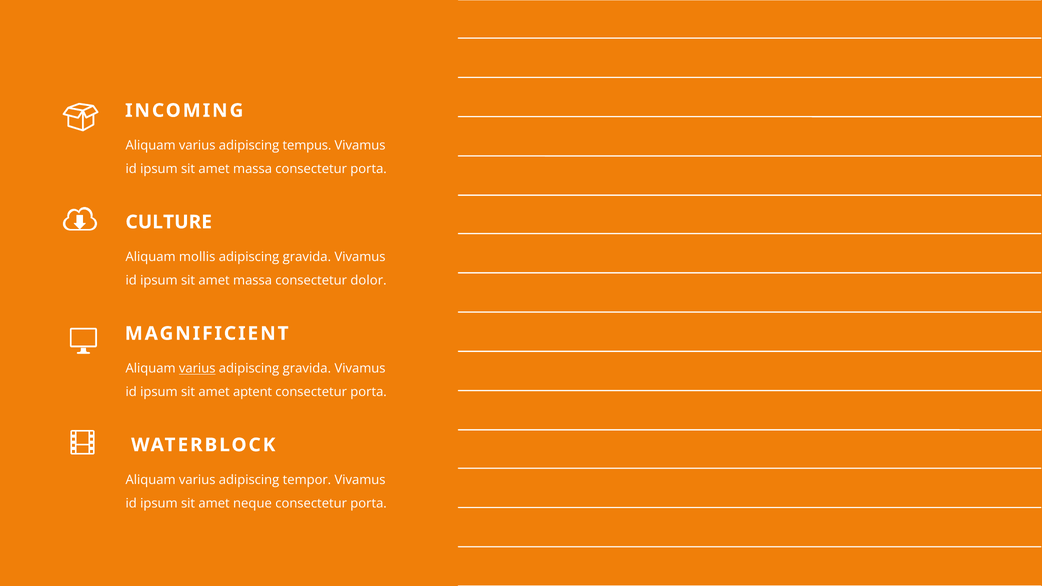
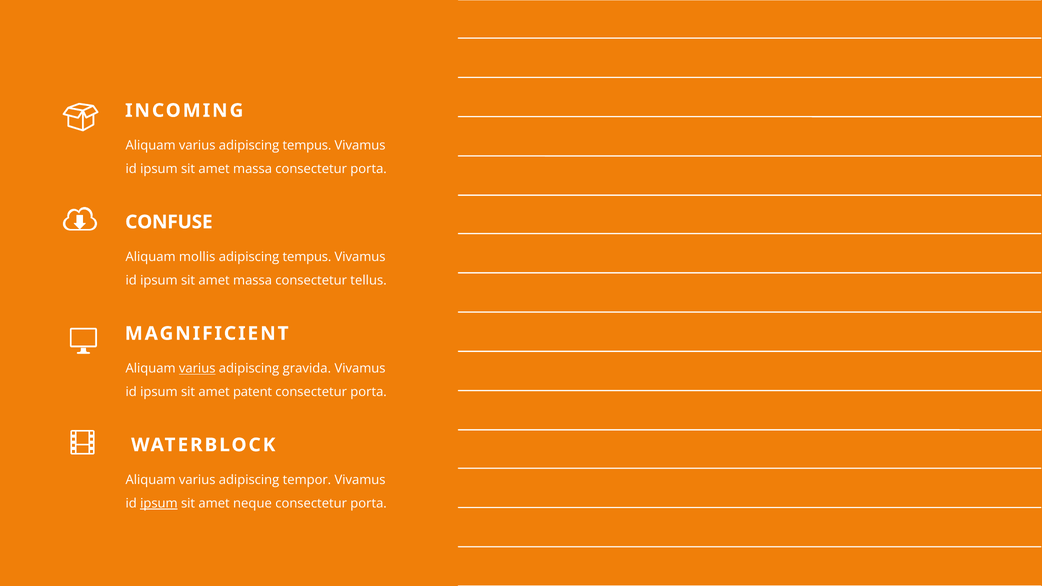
CULTURE: CULTURE -> CONFUSE (169, 222)
gravida: gravida -> tempus (307, 257)
dolor: dolor -> tellus (369, 281)
aptent: aptent -> patent (253, 392)
ipsum underline: none -> present (159, 504)
